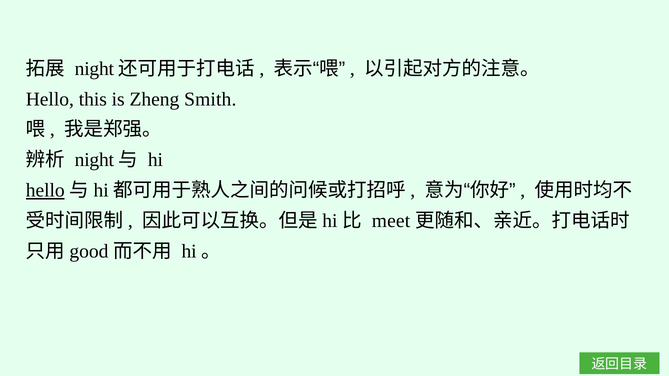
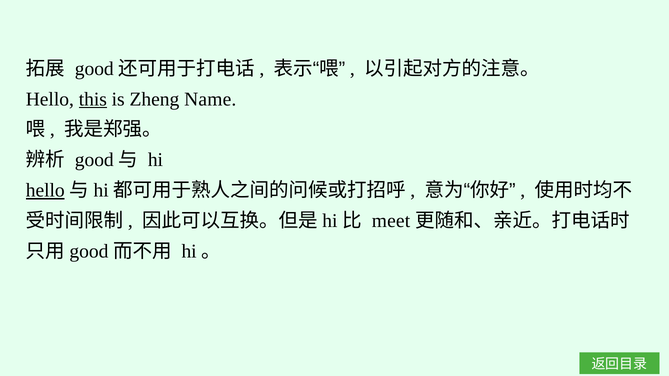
night: night -> good (94, 69)
this underline: none -> present (93, 99)
Smith: Smith -> Name (210, 99)
night: night -> good (94, 160)
